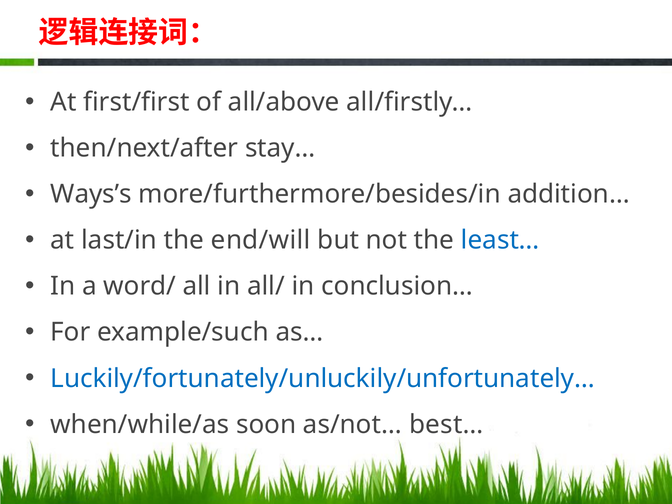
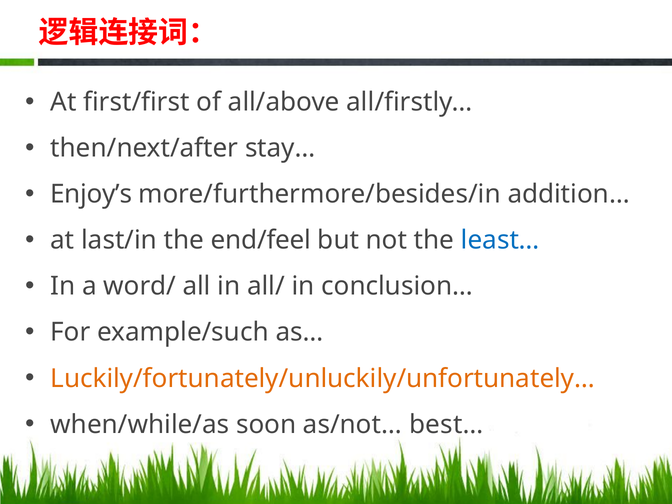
Ways’s: Ways’s -> Enjoy’s (91, 194)
end/will: end/will -> end/feel (261, 240)
Luckily/fortunately/unluckily/unfortunately… colour: blue -> orange (323, 378)
